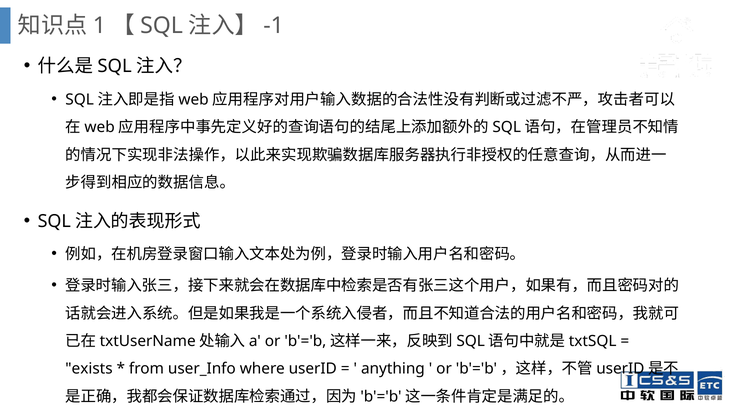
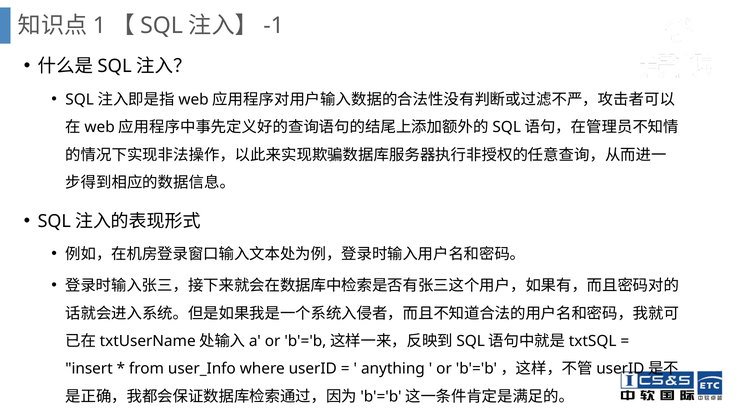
exists: exists -> insert (89, 369)
